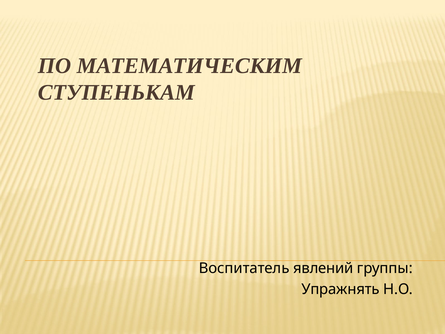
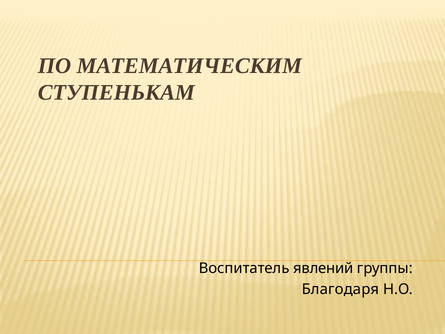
Упражнять: Упражнять -> Благодаря (340, 289)
